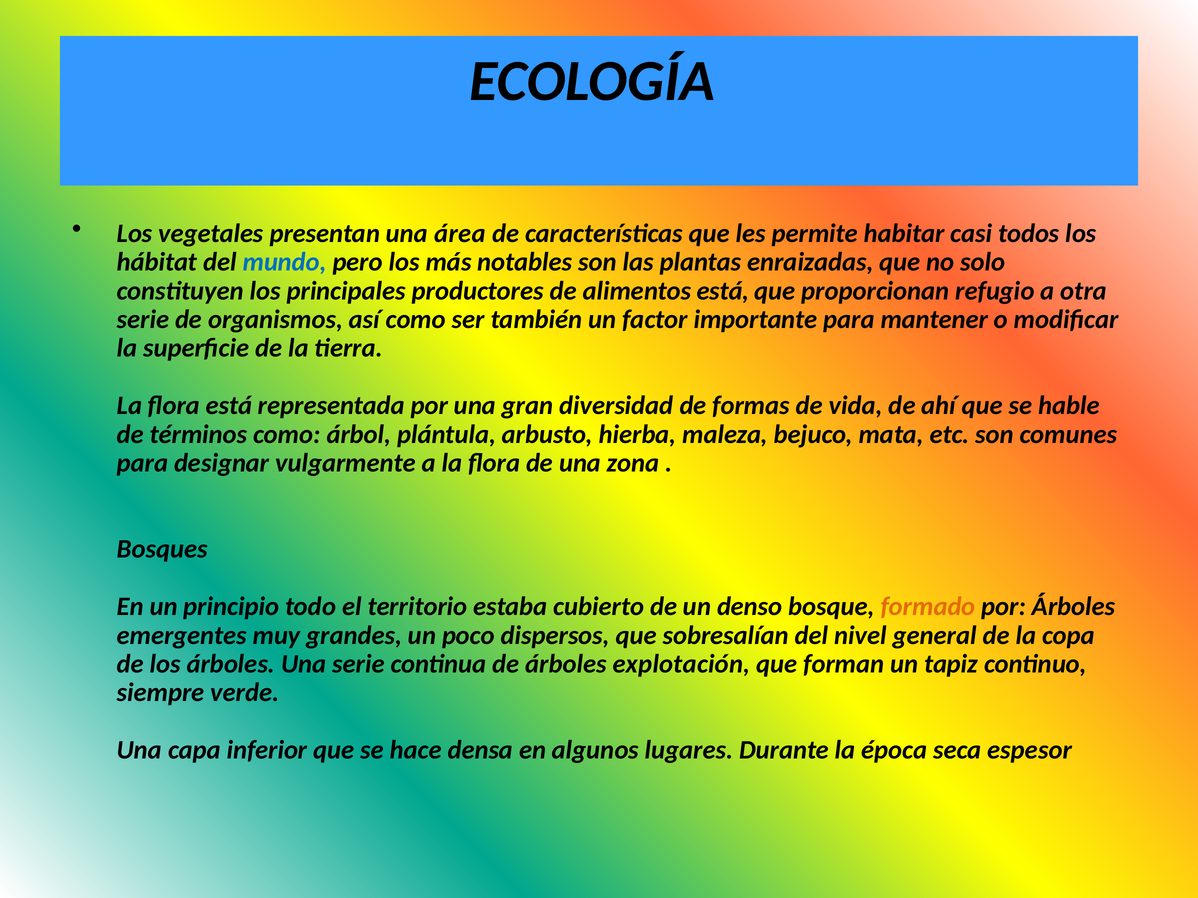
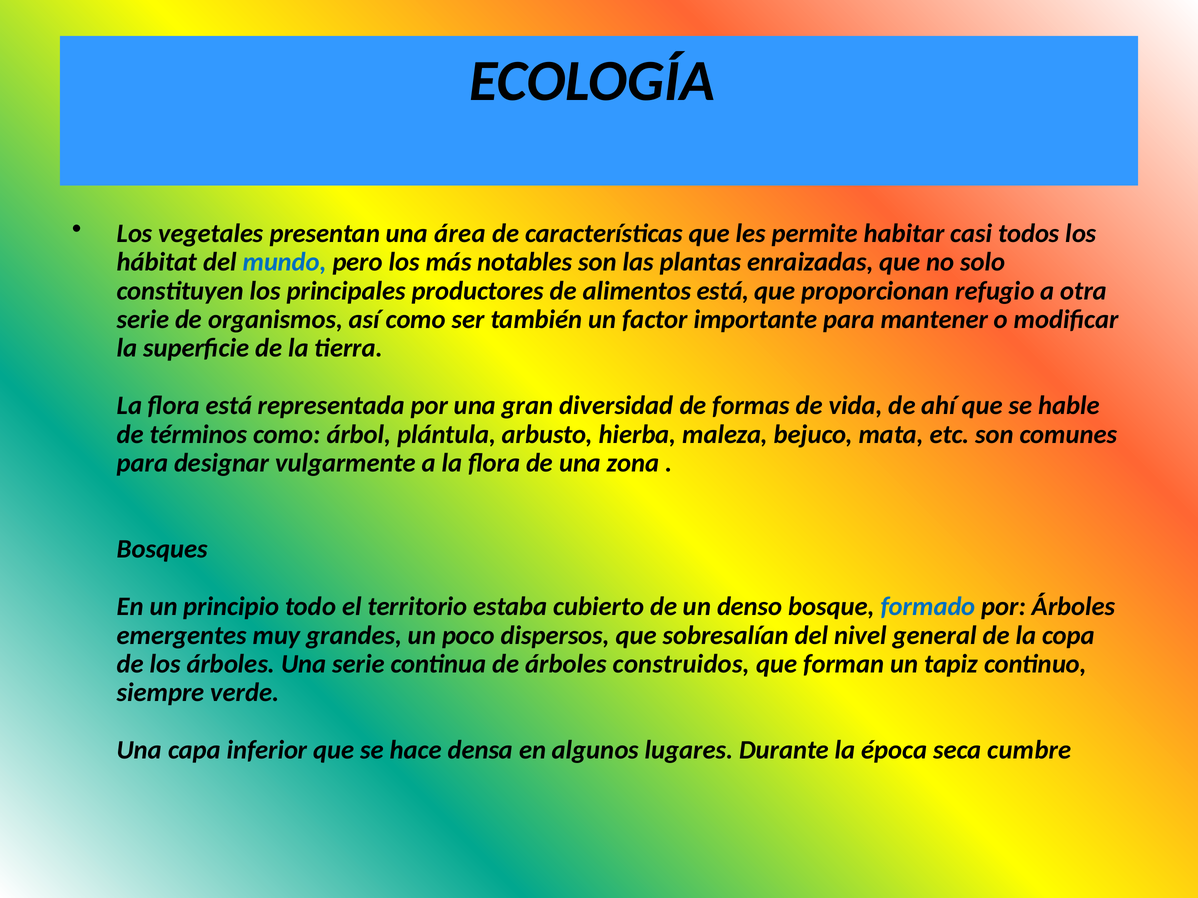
formado colour: orange -> blue (928, 607)
explotación: explotación -> construidos (681, 664)
espesor: espesor -> cumbre (1029, 750)
